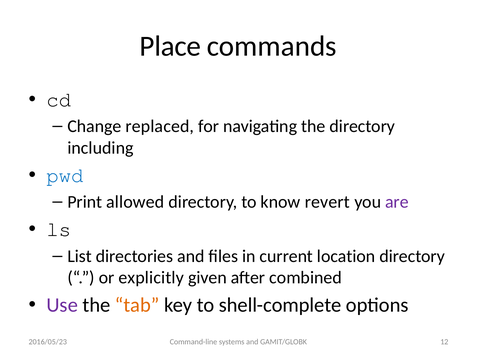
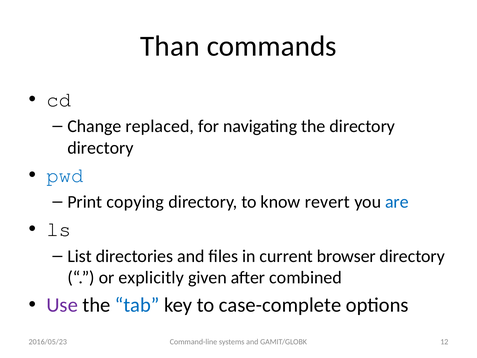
Place: Place -> Than (170, 46)
including: including -> directory (100, 148)
allowed: allowed -> copying (135, 202)
are colour: purple -> blue (397, 202)
location: location -> browser (346, 256)
tab colour: orange -> blue (137, 305)
shell-complete: shell-complete -> case-complete (280, 305)
